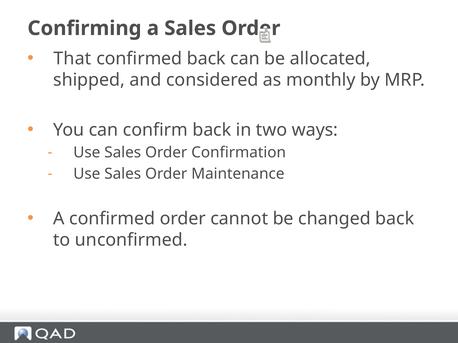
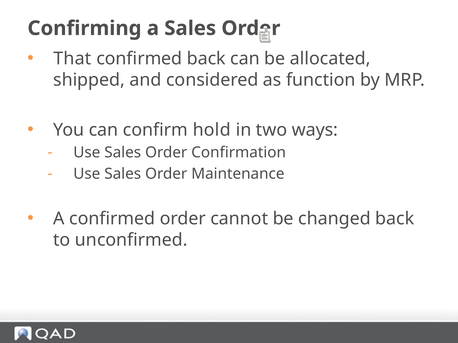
monthly: monthly -> function (321, 80)
confirm back: back -> hold (212, 130)
